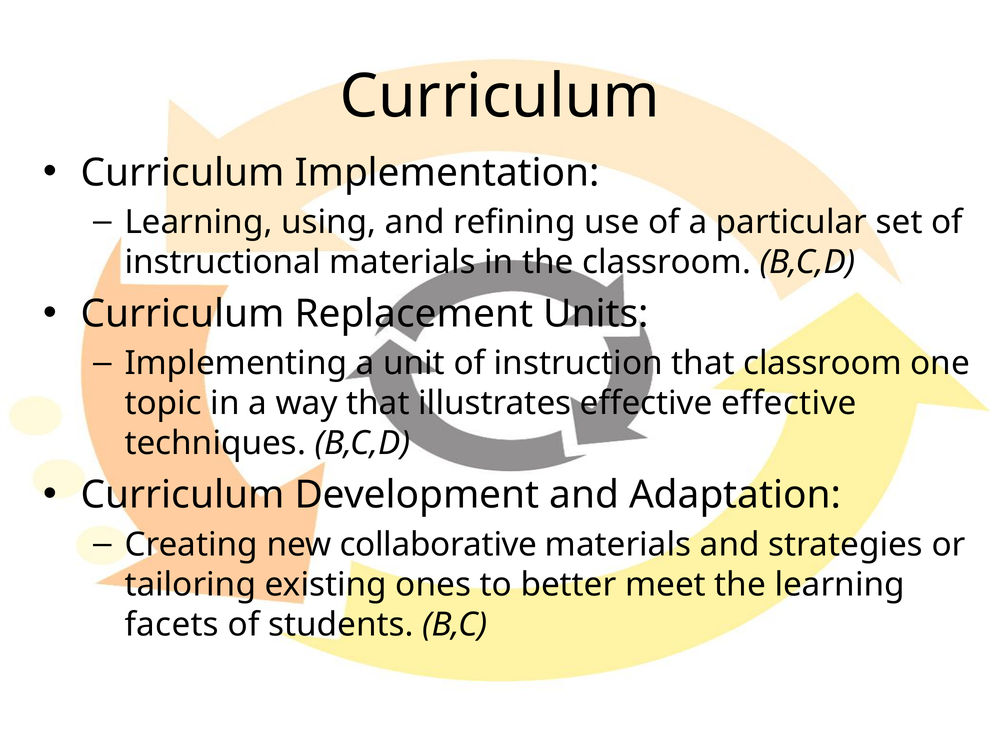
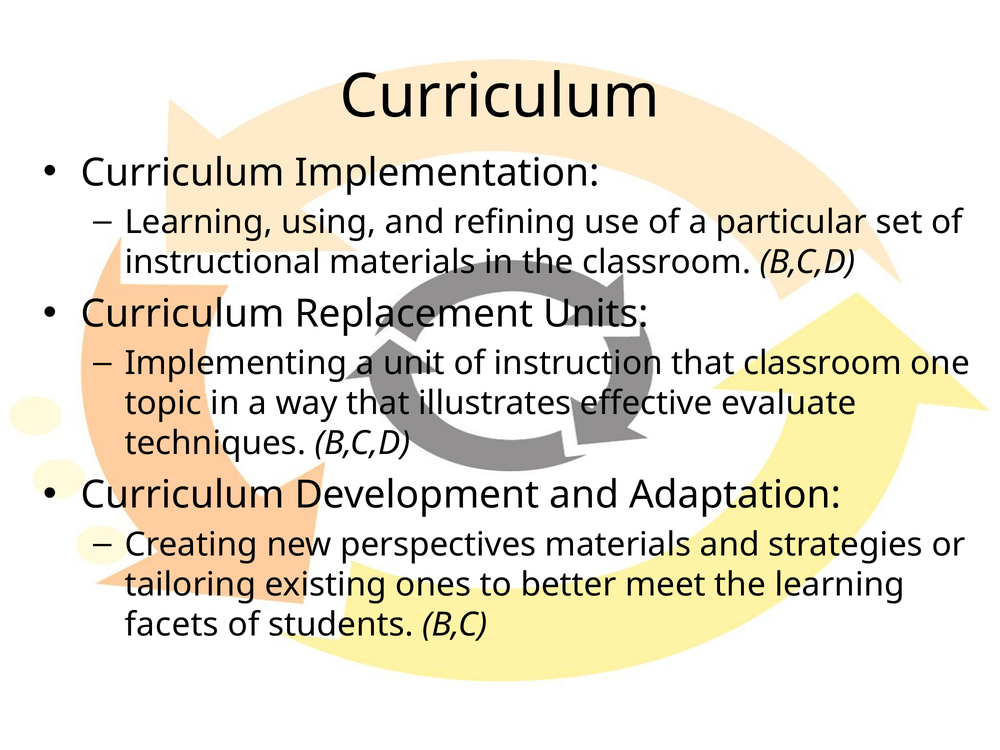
effective effective: effective -> evaluate (789, 403)
collaborative: collaborative -> perspectives (438, 545)
